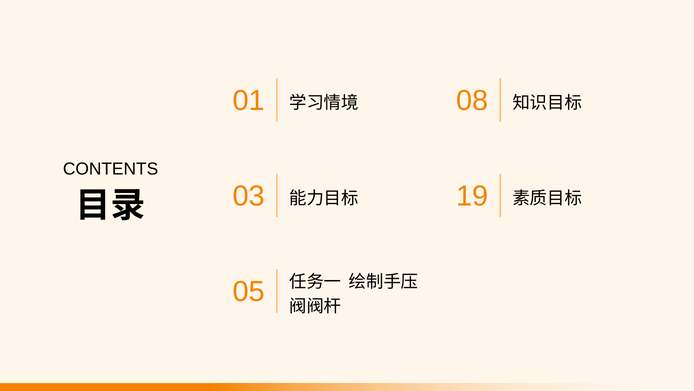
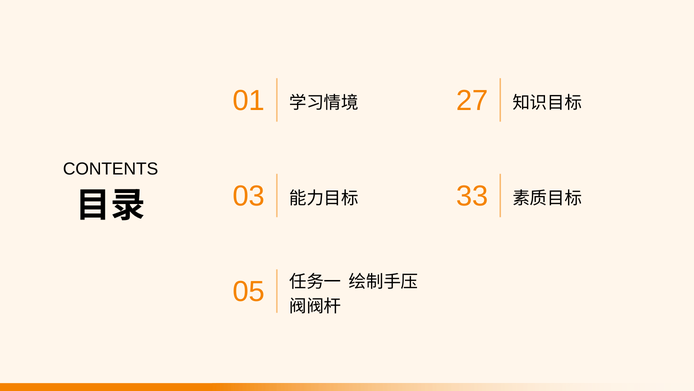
08: 08 -> 27 (472, 100)
19: 19 -> 33 (472, 196)
